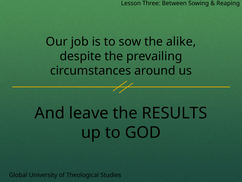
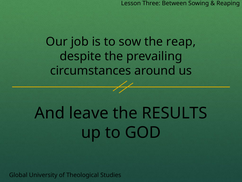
alike: alike -> reap (181, 42)
